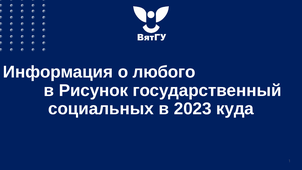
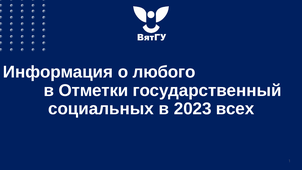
Рисунок: Рисунок -> Отметки (93, 90)
куда: куда -> всех (235, 109)
